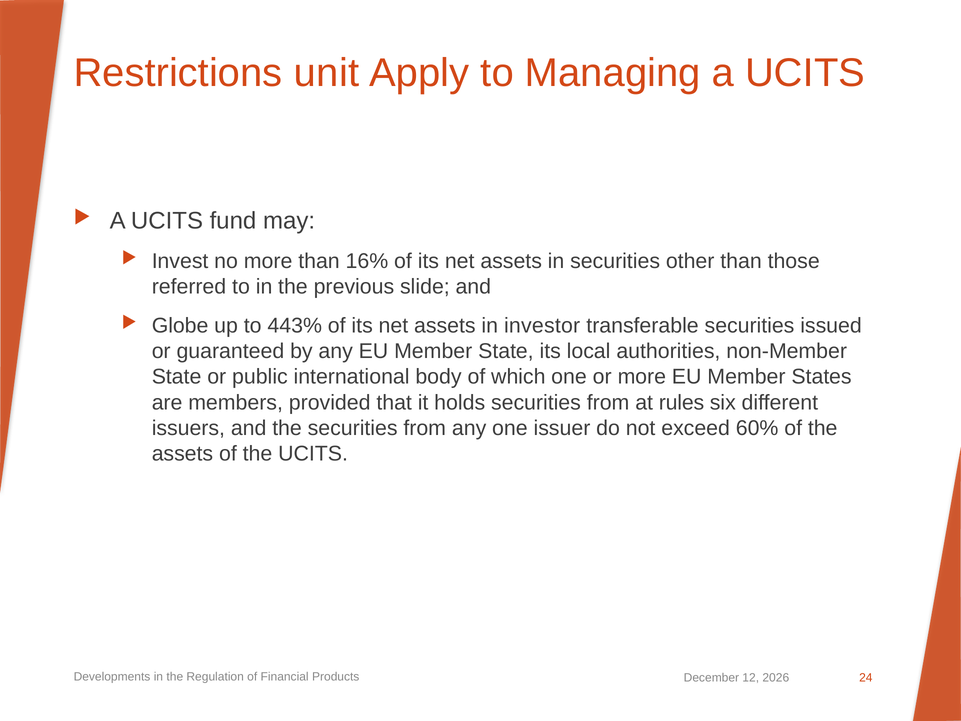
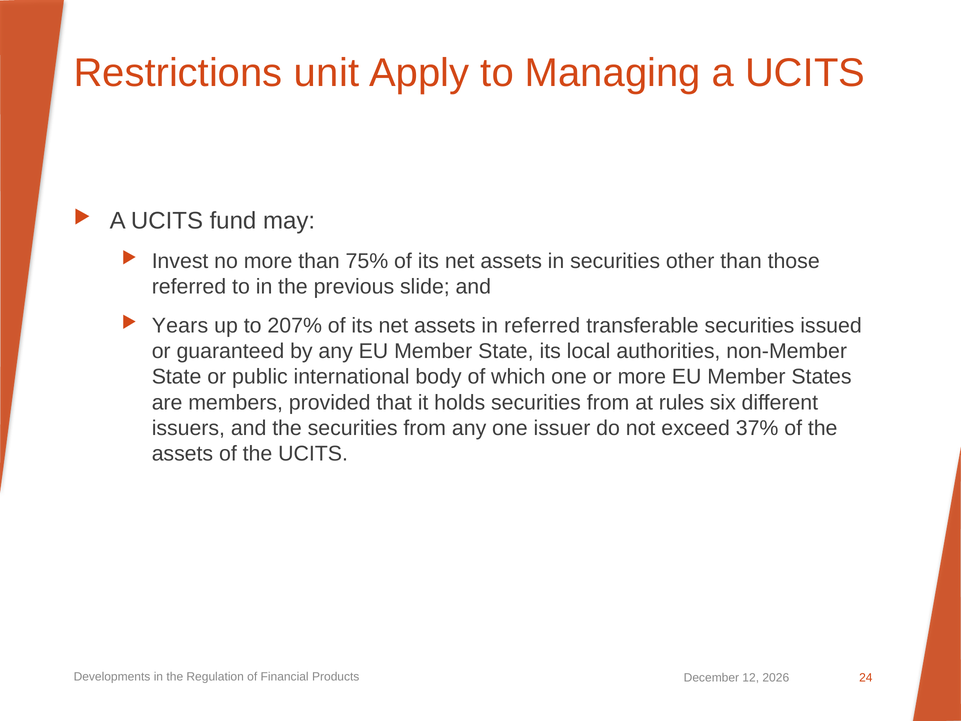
16%: 16% -> 75% (367, 261)
Globe: Globe -> Years (180, 326)
443%: 443% -> 207% (295, 326)
in investor: investor -> referred (542, 326)
60%: 60% -> 37% (757, 428)
